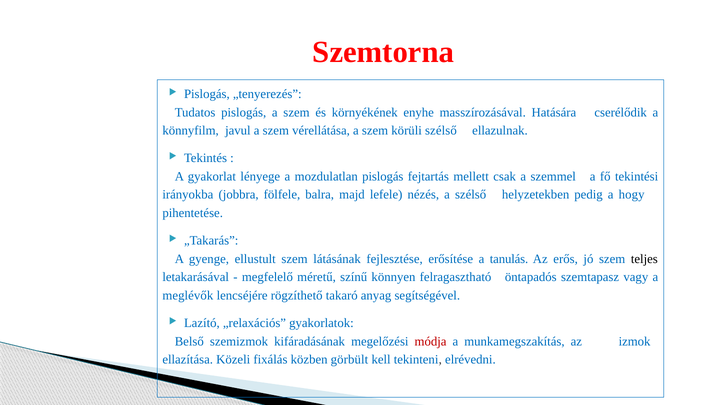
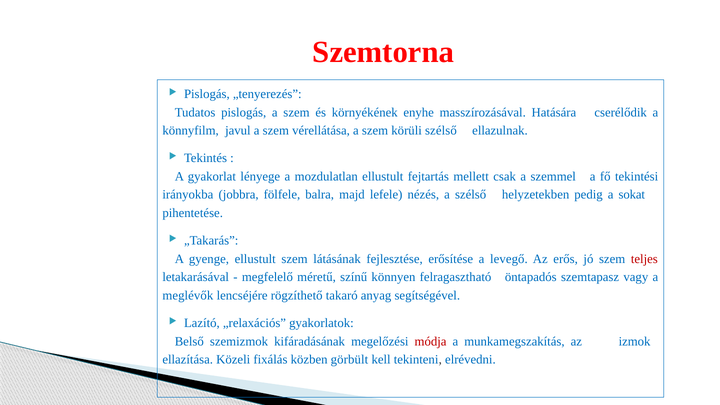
mozdulatlan pislogás: pislogás -> ellustult (383, 176)
hogy: hogy -> sokat (632, 195)
tanulás: tanulás -> levegő (509, 259)
teljes colour: black -> red (644, 259)
